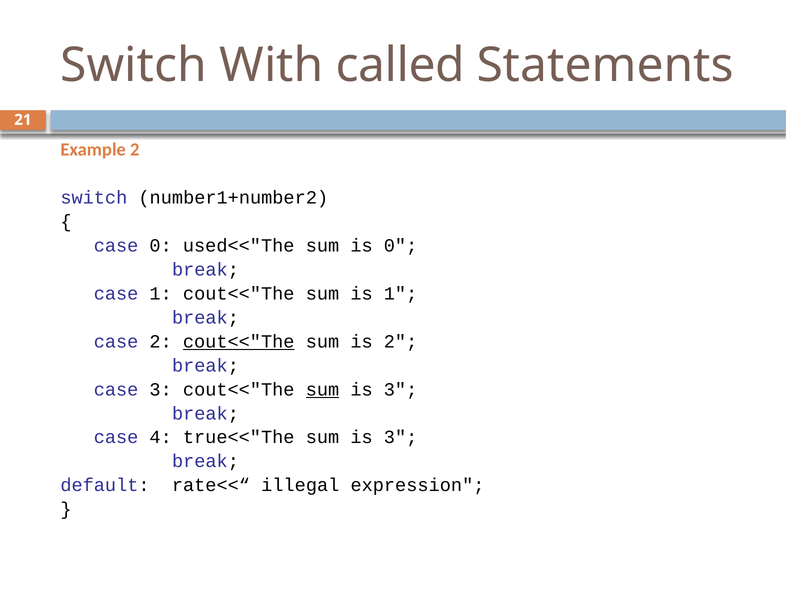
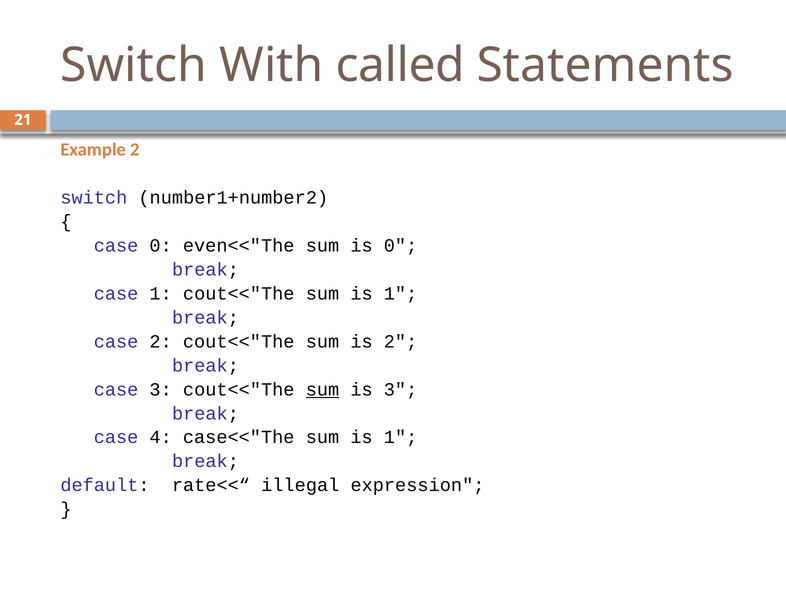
used<<"The: used<<"The -> even<<"The (239, 245)
cout<<"The underline: present -> none (239, 341)
true<<"The: true<<"The -> case<<"The (239, 437)
3: 3 -> 1 (401, 437)
